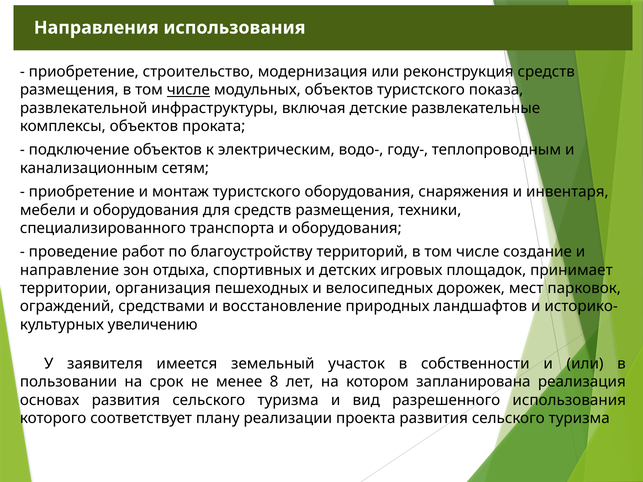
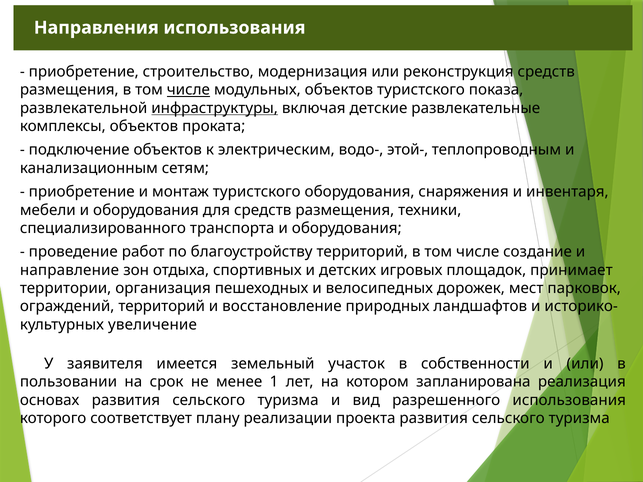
инфраструктуры underline: none -> present (215, 108)
году-: году- -> этой- (408, 150)
ограждений средствами: средствами -> территорий (162, 307)
увеличению: увеличению -> увеличение (153, 325)
8: 8 -> 1 (274, 382)
